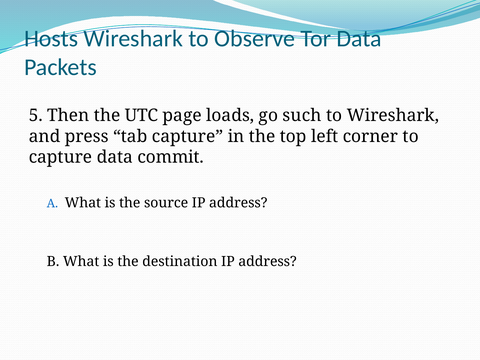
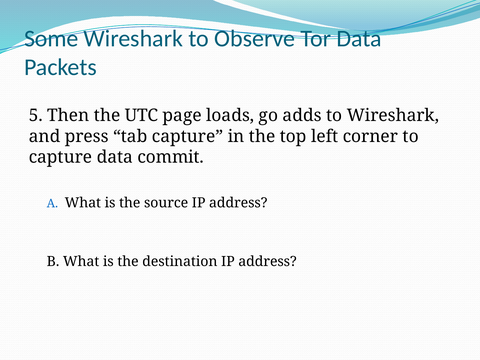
Hosts: Hosts -> Some (51, 38)
such: such -> adds (302, 116)
